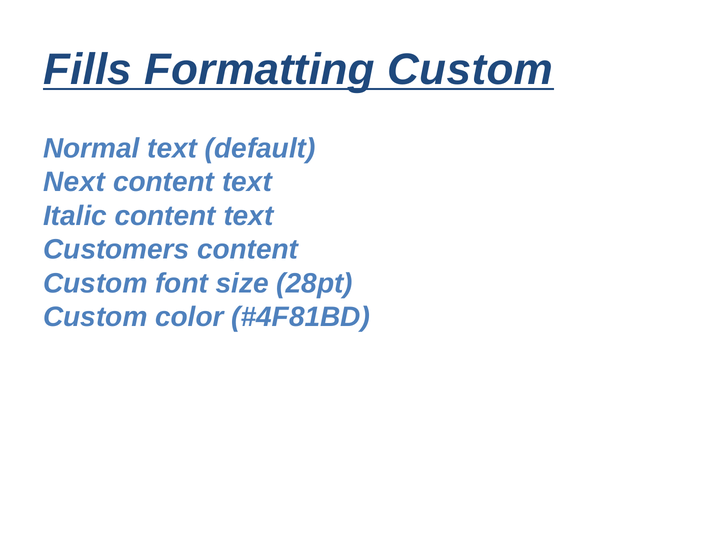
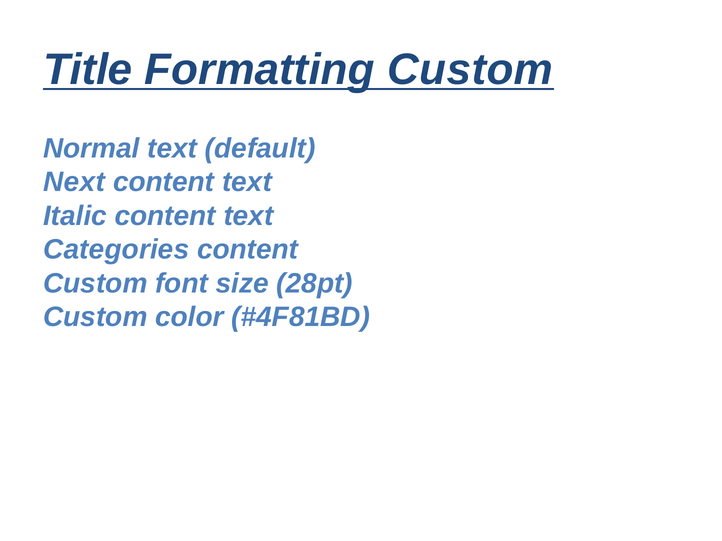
Fills: Fills -> Title (88, 70)
Customers: Customers -> Categories (116, 250)
